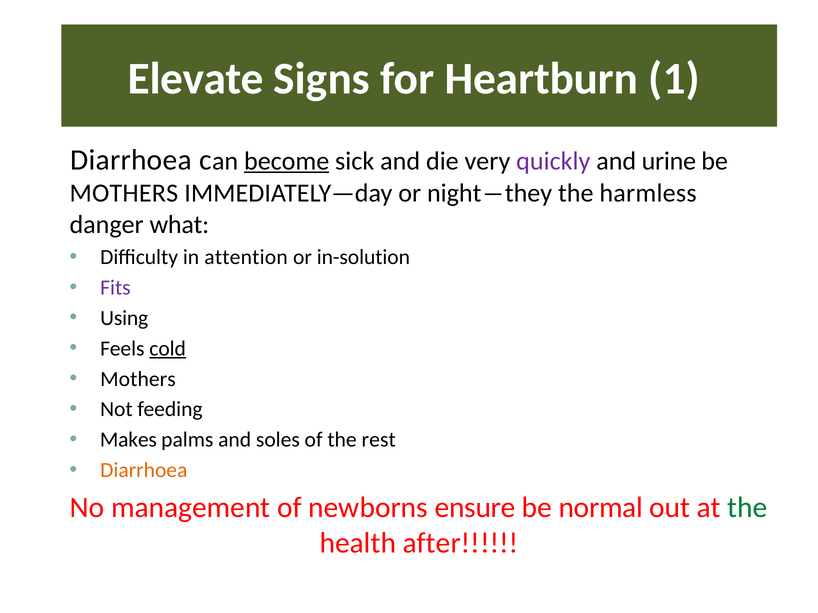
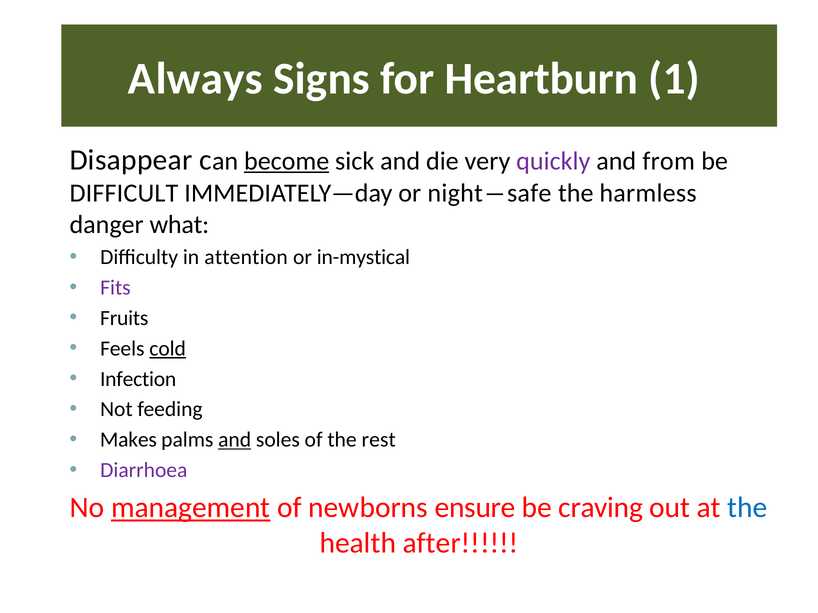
Elevate: Elevate -> Always (196, 79)
Diarrhoea: Diarrhoea -> Disappear (131, 160)
urine: urine -> from (669, 161)
MOTHERS: MOTHERS -> DIFFICULT (124, 193)
night―they: night―they -> night―safe (489, 193)
in-solution: in-solution -> in-mystical (363, 258)
Using: Using -> Fruits (124, 318)
Mothers: Mothers -> Infection (138, 379)
and underline: none -> present (235, 440)
Diarrhoea colour: orange -> purple (144, 471)
management underline: none -> present (191, 508)
normal: normal -> craving (601, 508)
the colour: green -> blue (748, 508)
